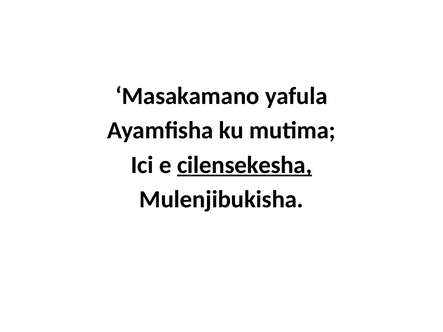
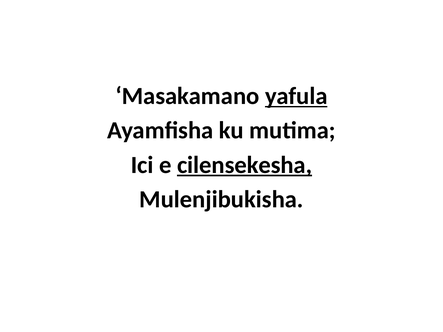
yafula underline: none -> present (296, 96)
